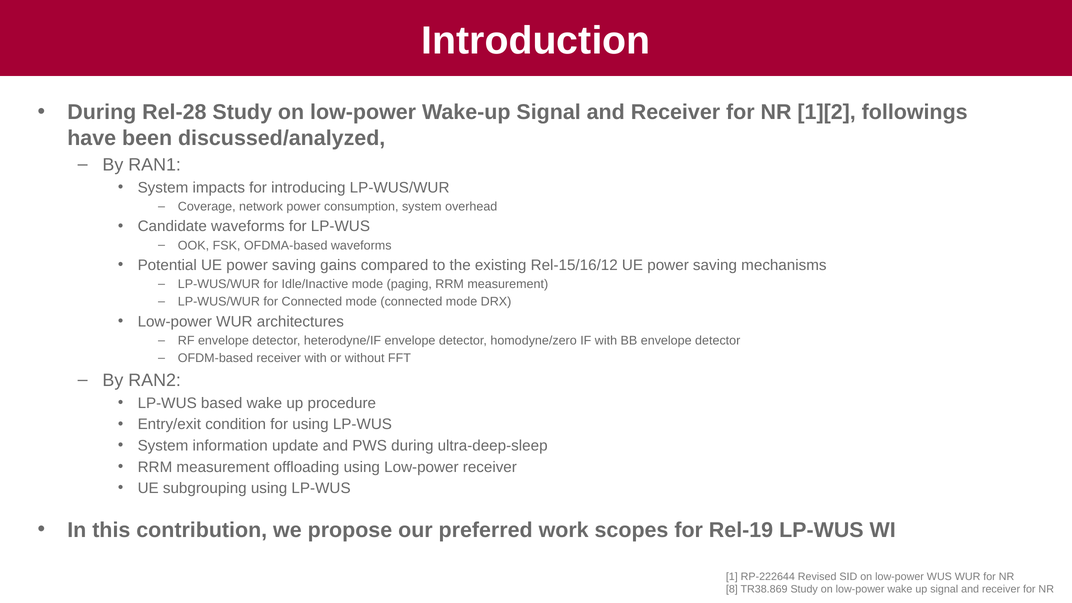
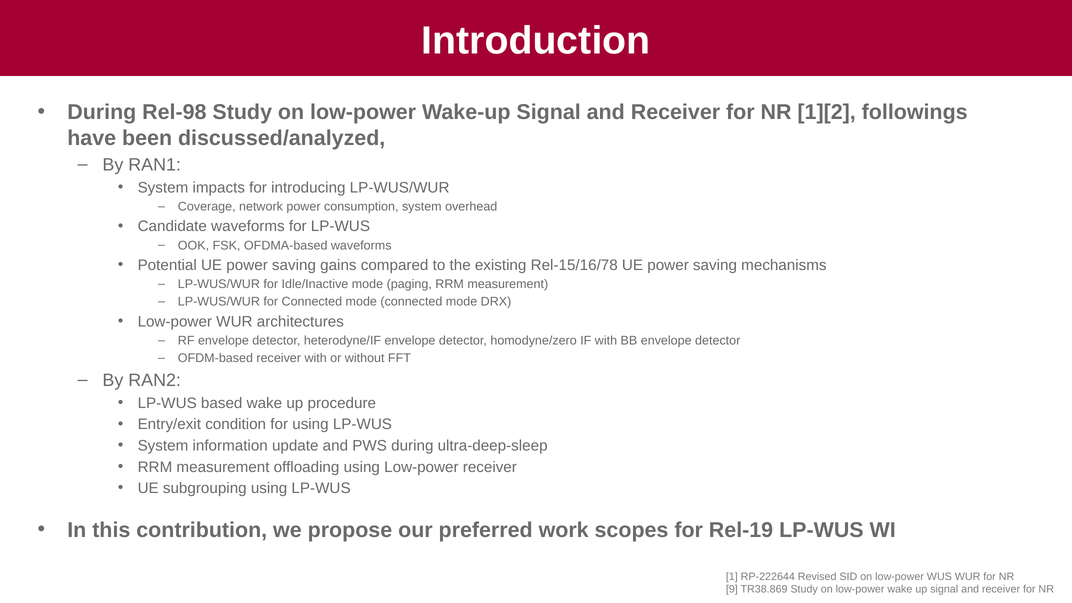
Rel-28: Rel-28 -> Rel-98 (174, 112)
Rel-15/16/12: Rel-15/16/12 -> Rel-15/16/78 (574, 265)
8: 8 -> 9 (732, 589)
